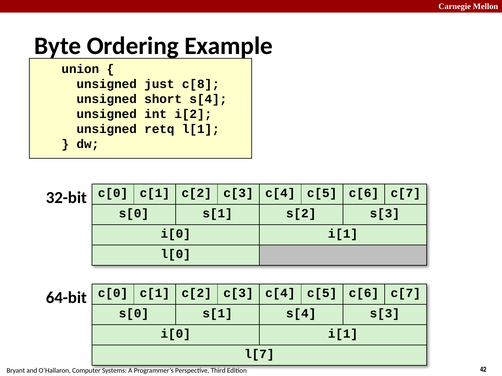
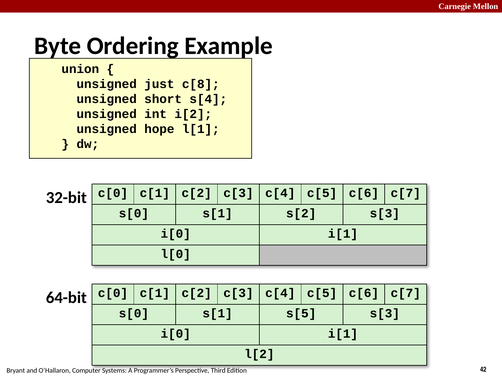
retq: retq -> hope (159, 129)
s[1 s[4: s[4 -> s[5 (301, 314)
l[7: l[7 -> l[2 (259, 354)
